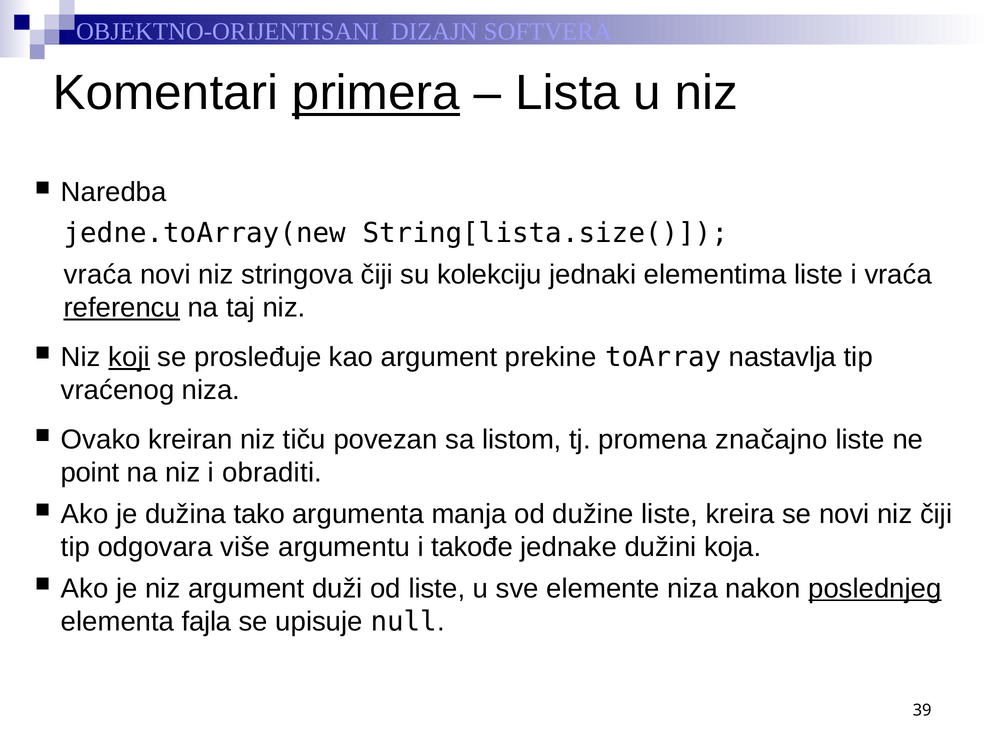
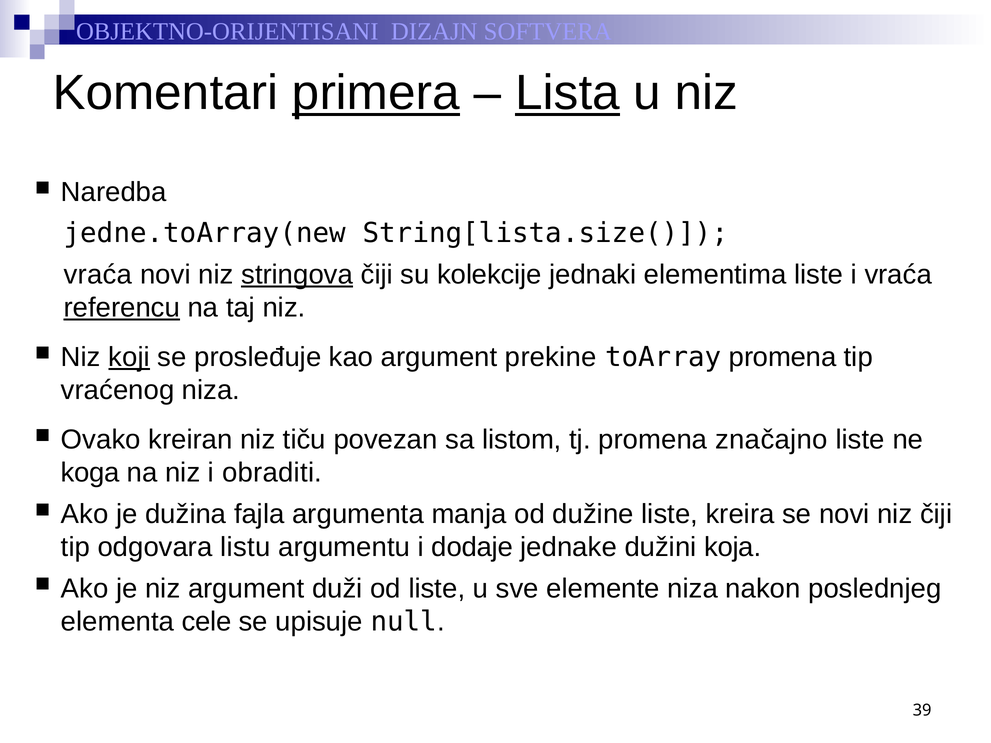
Lista underline: none -> present (567, 93)
stringova underline: none -> present (297, 275)
kolekciju: kolekciju -> kolekcije (489, 275)
toArray nastavlja: nastavlja -> promena (783, 357)
point: point -> koga (90, 473)
tako: tako -> fajla (259, 514)
više: više -> listu (245, 547)
takođe: takođe -> dodaje (472, 547)
poslednjeg underline: present -> none (875, 589)
fajla: fajla -> cele (207, 622)
